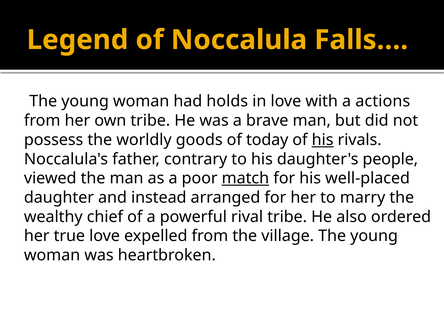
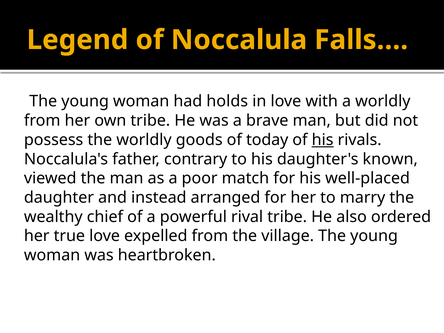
a actions: actions -> worldly (383, 101)
people: people -> known (390, 159)
match underline: present -> none (245, 178)
